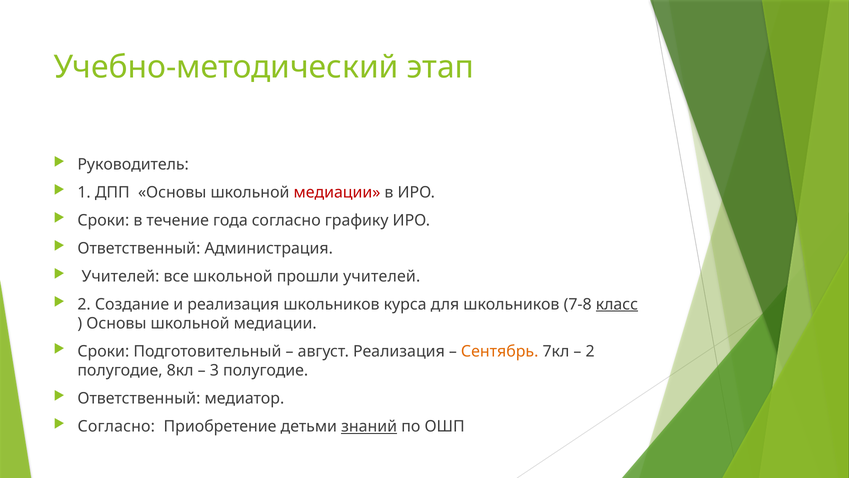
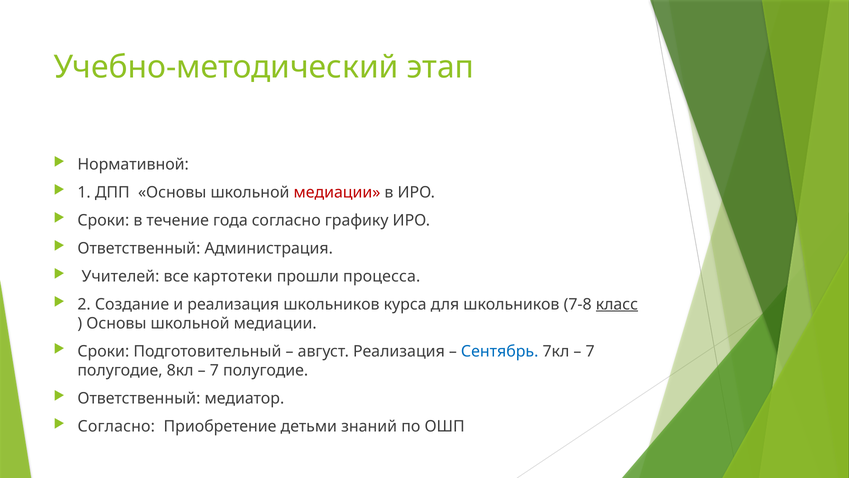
Руководитель: Руководитель -> Нормативной (133, 164)
все школьной: школьной -> картотеки (233, 276)
прошли учителей: учителей -> процесса (382, 276)
Сентябрь colour: orange -> blue (500, 351)
2: 2 -> 7 (590, 351)
3: 3 -> 7 (214, 370)
знаний underline: present -> none (369, 426)
